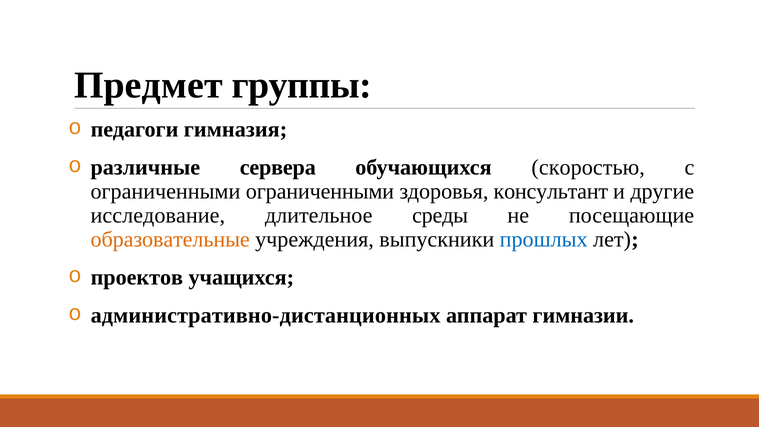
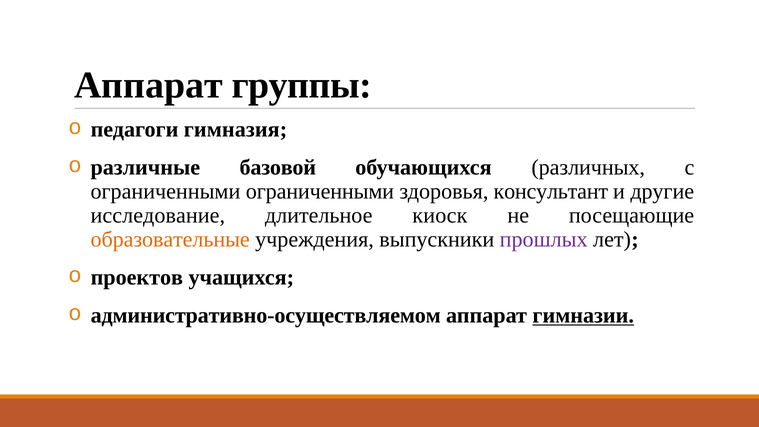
Предмет: Предмет -> Аппарат (148, 85)
сервера: сервера -> базовой (278, 168)
скоростью: скоростью -> различных (588, 168)
среды: среды -> киоск (440, 215)
прошлых colour: blue -> purple (544, 239)
административно-дистанционных: административно-дистанционных -> административно-осуществляемом (266, 315)
гимназии underline: none -> present (583, 315)
